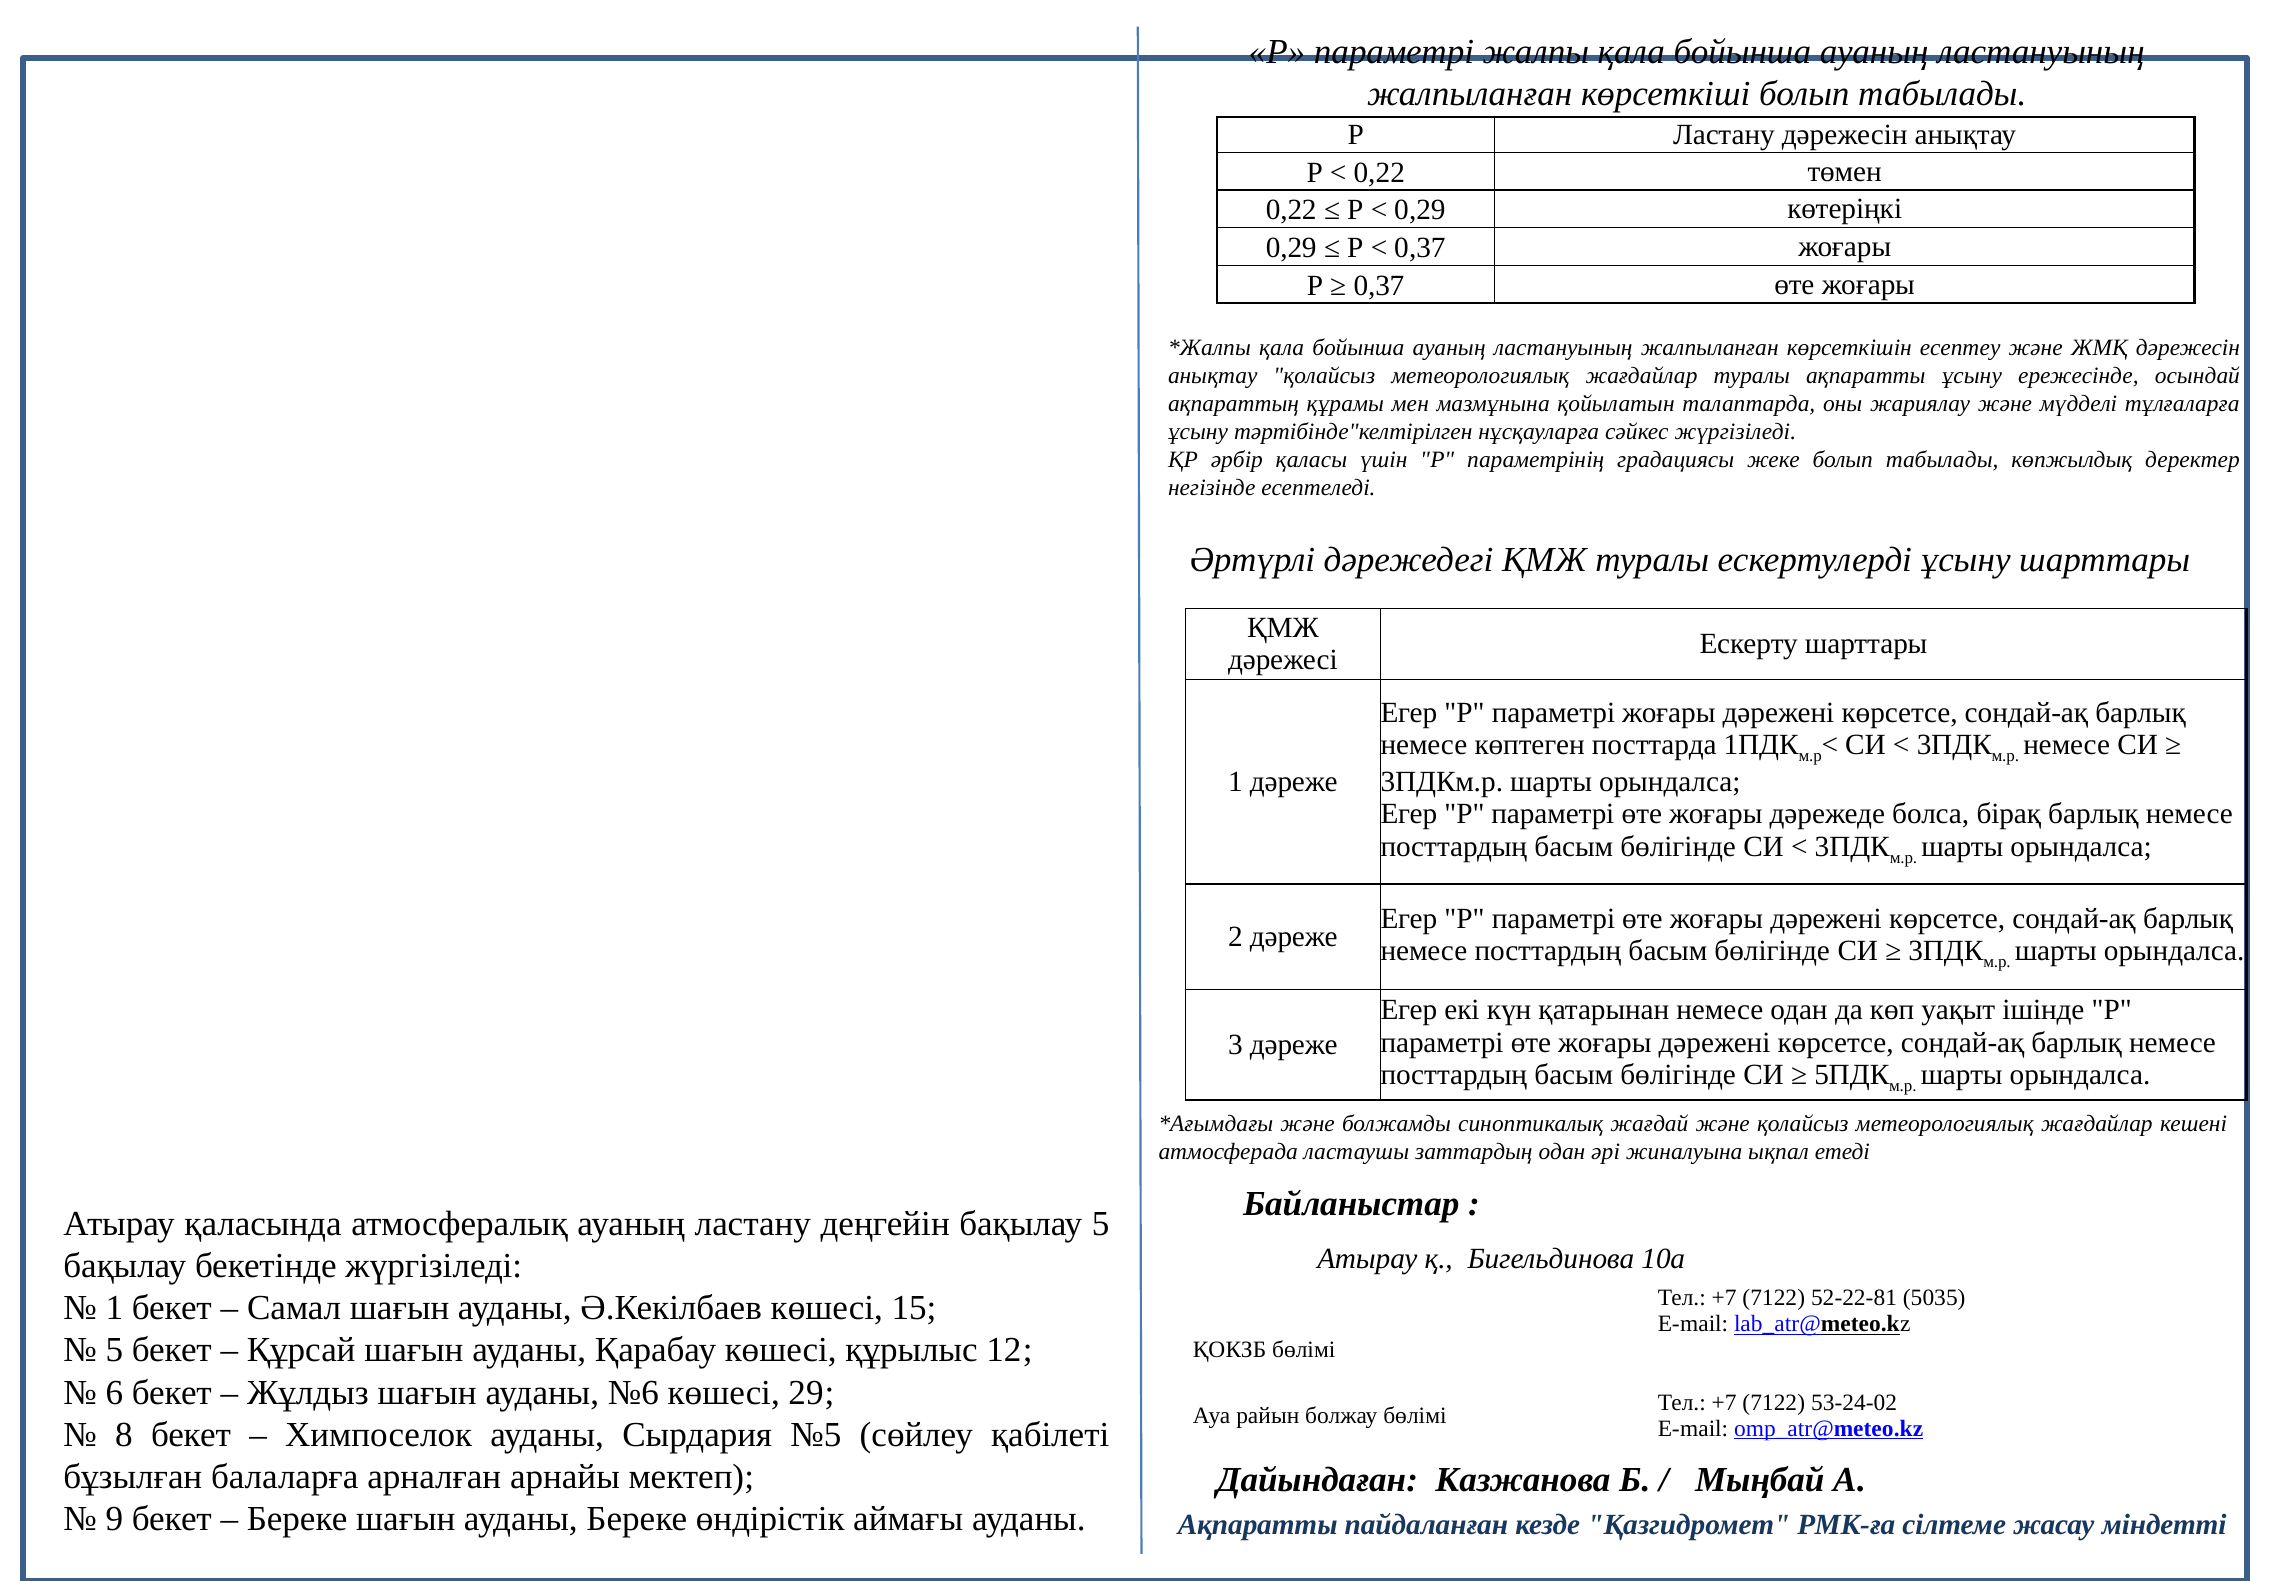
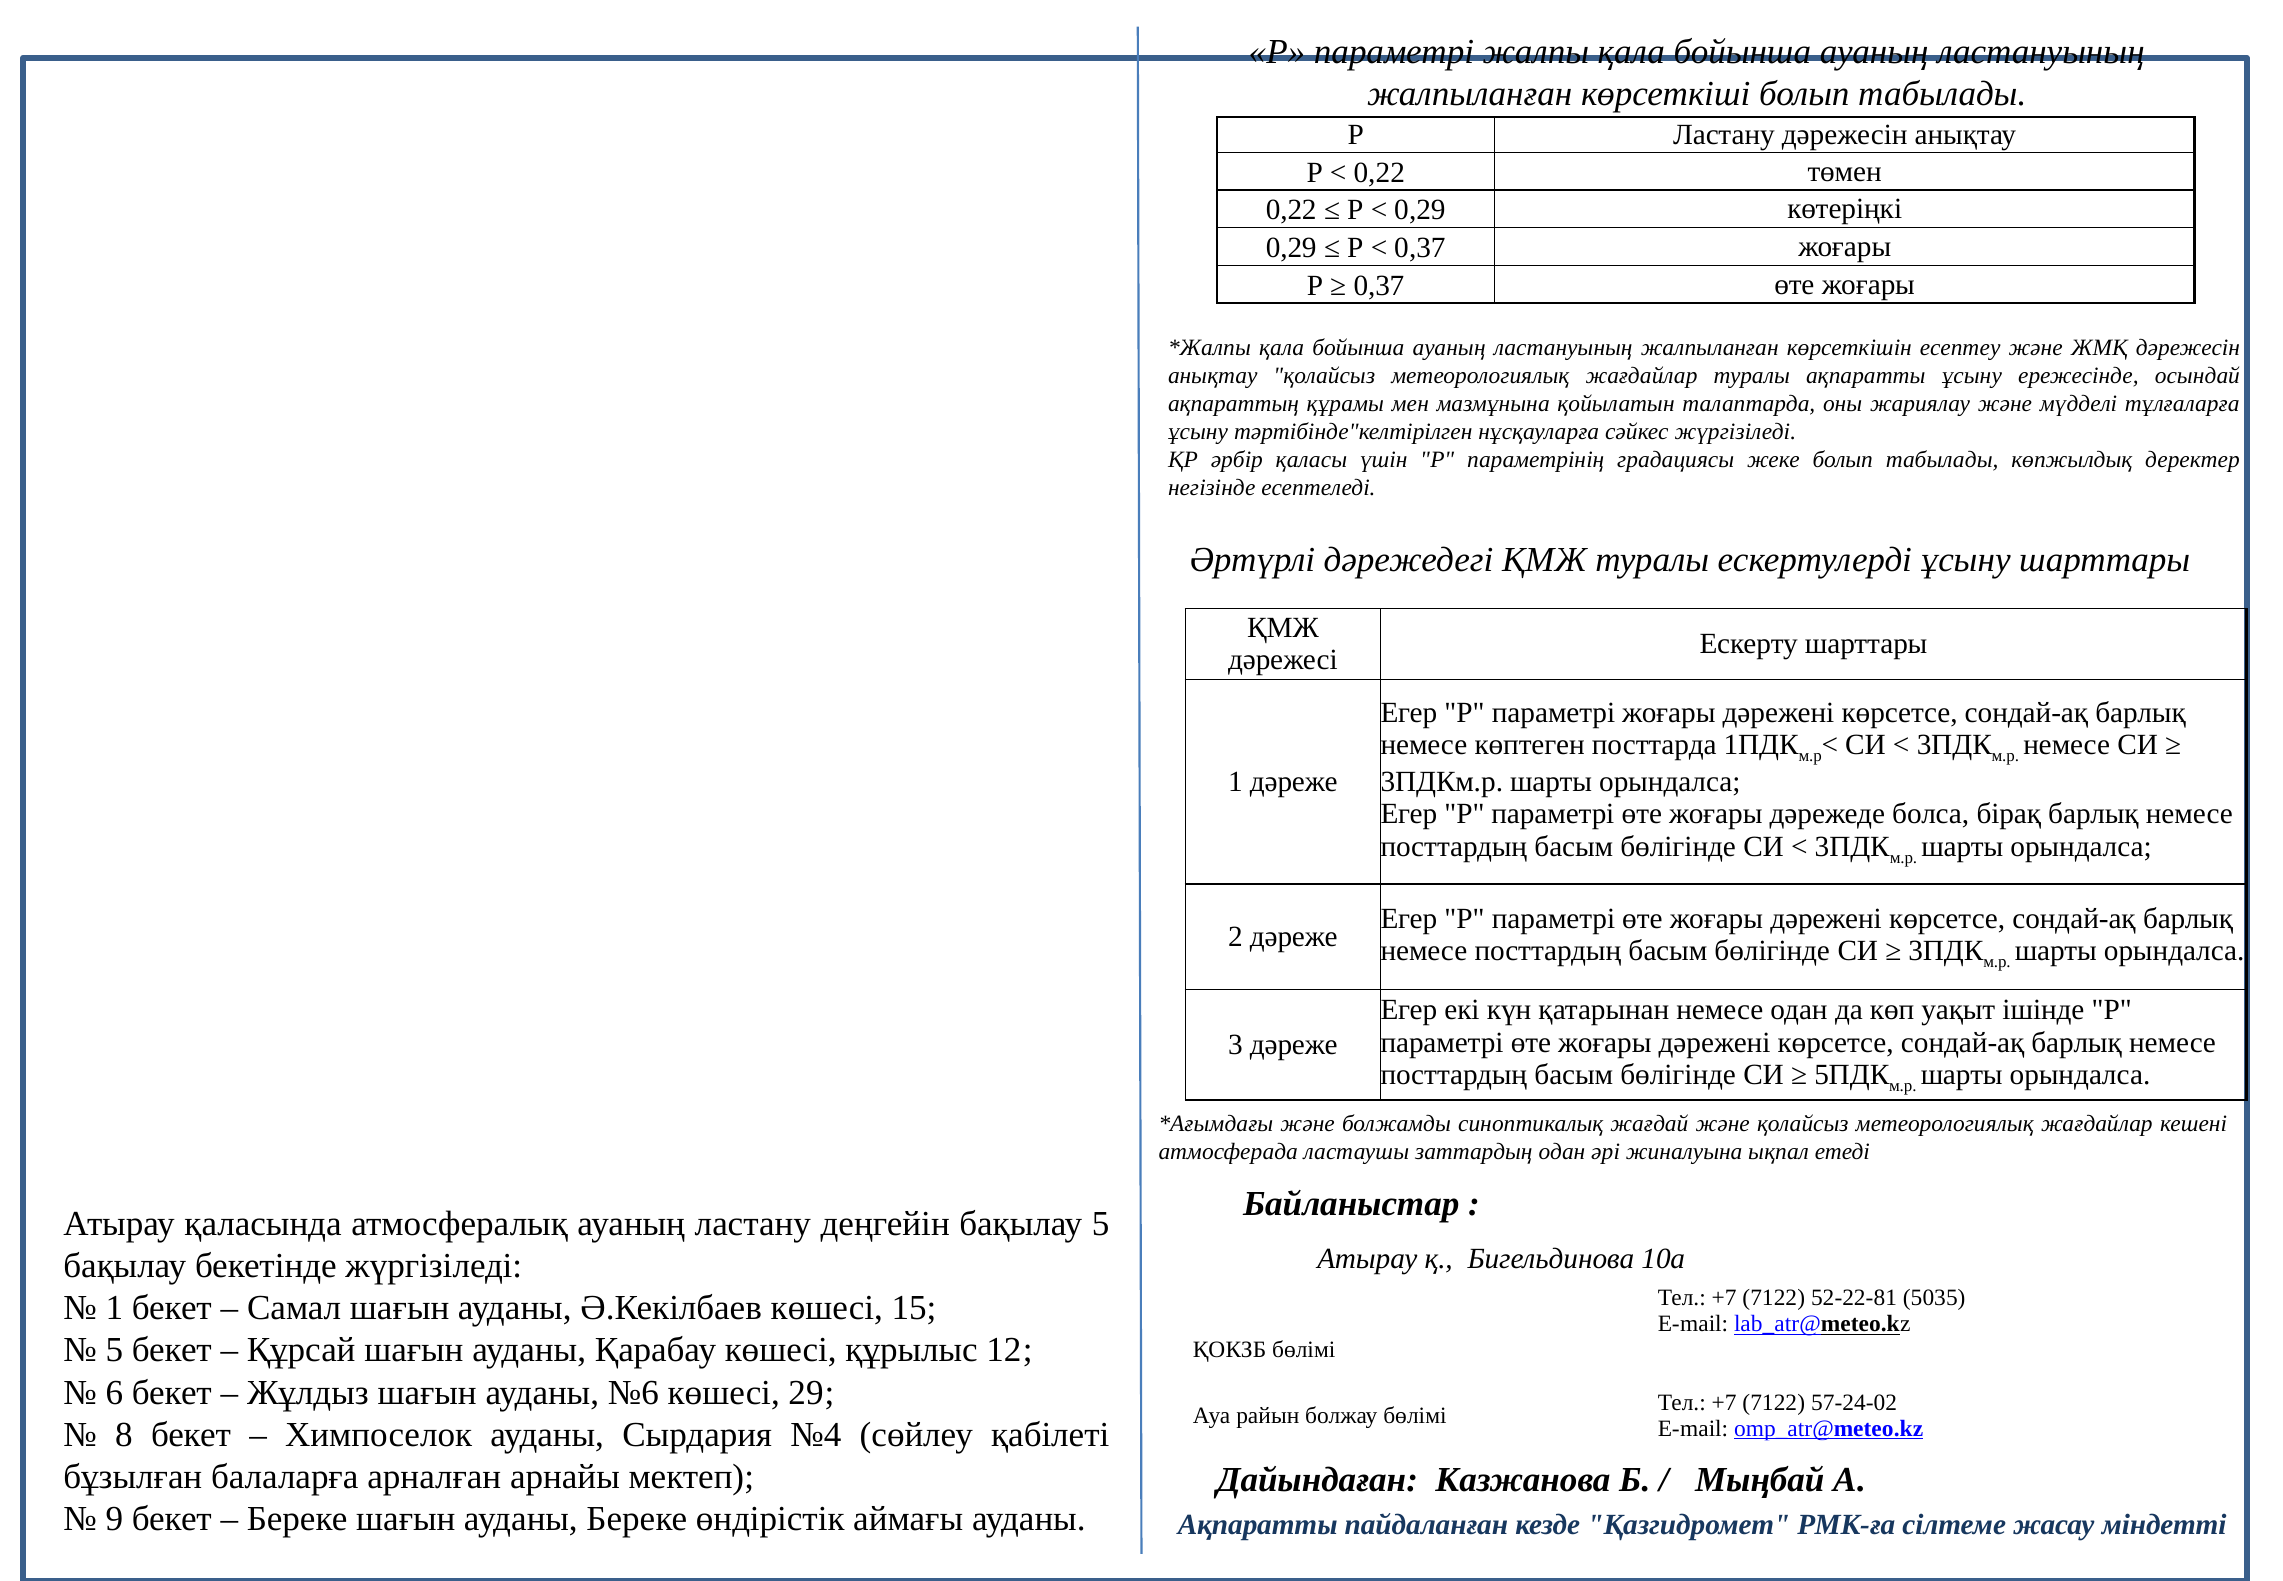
53-24-02: 53-24-02 -> 57-24-02 (1854, 1402)
№5: №5 -> №4 (816, 1434)
